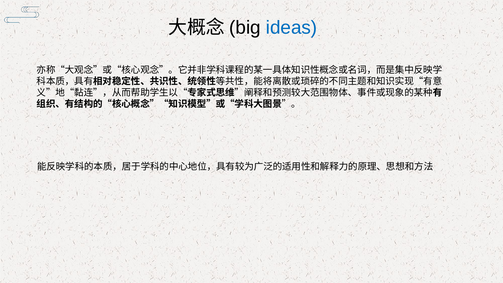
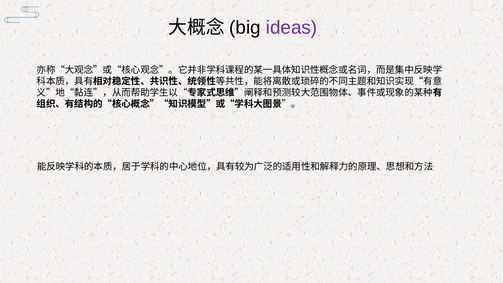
ideas colour: blue -> purple (292, 28)
